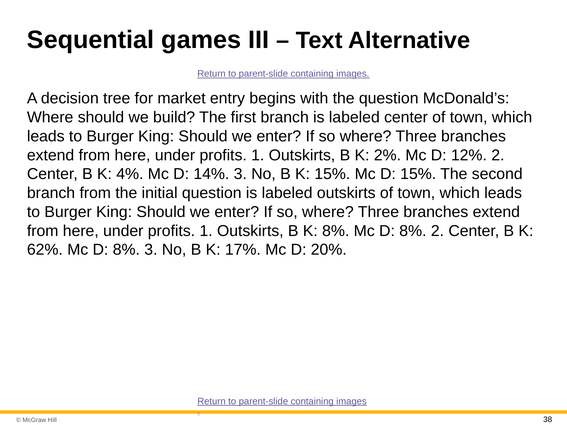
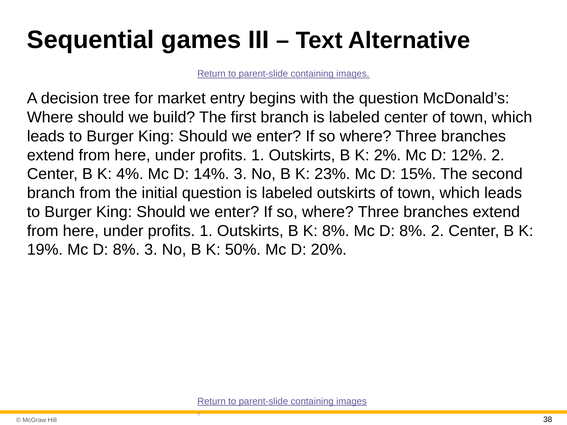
K 15%: 15% -> 23% (332, 174)
62%: 62% -> 19% (45, 250)
17%: 17% -> 50% (243, 250)
